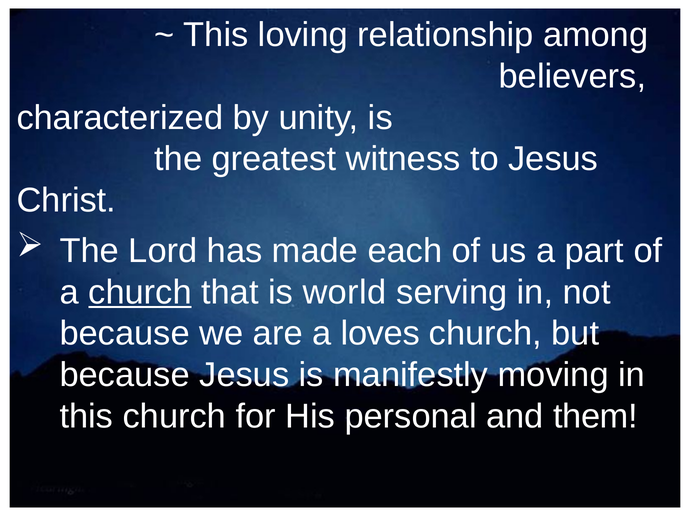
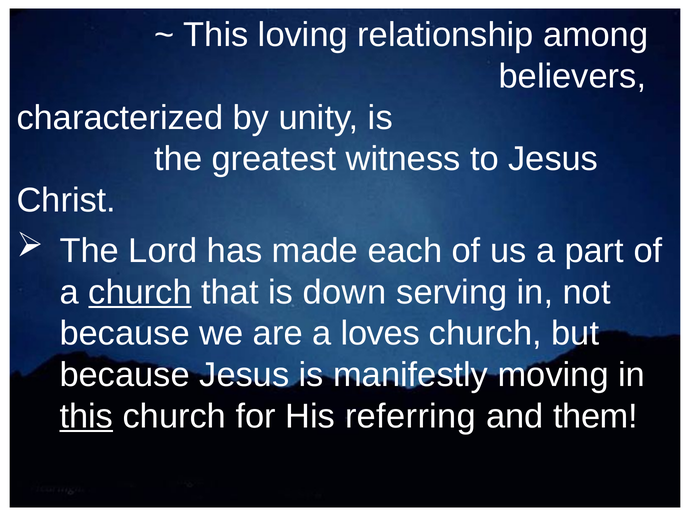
world: world -> down (345, 293)
this underline: none -> present (86, 417)
personal: personal -> referring (411, 417)
